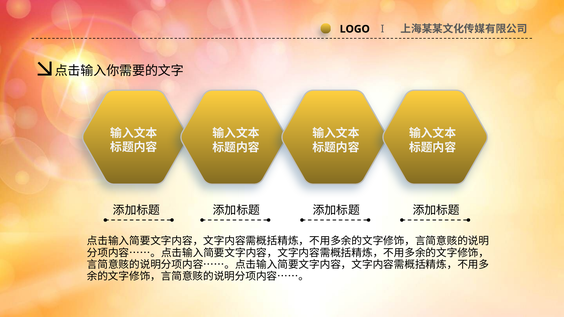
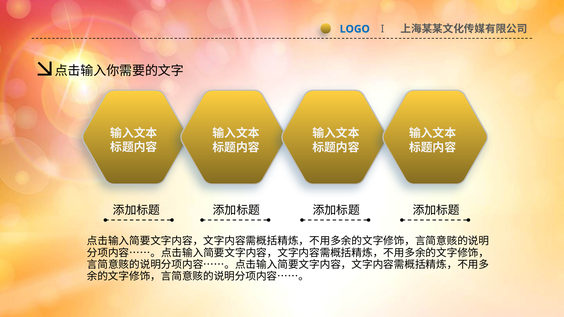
LOGO colour: black -> blue (355, 29)
